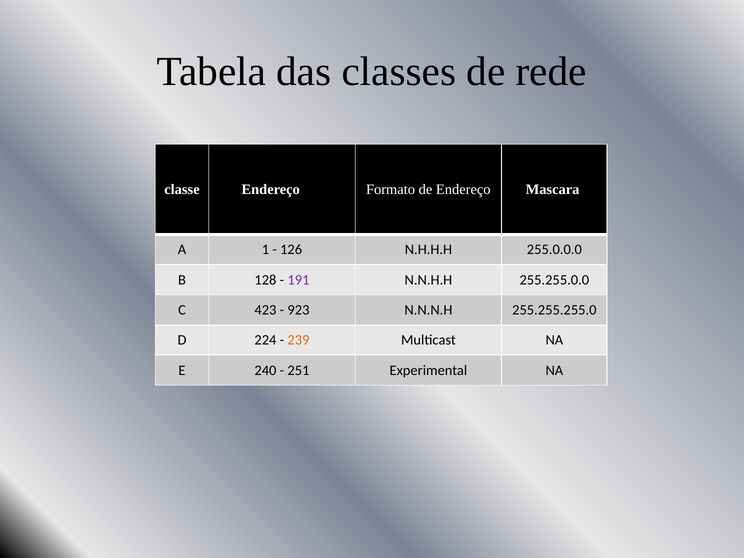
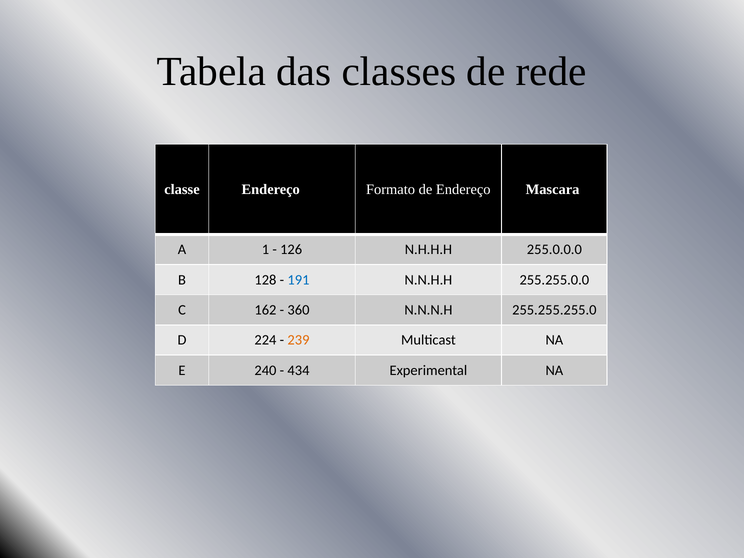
191 colour: purple -> blue (298, 280)
423: 423 -> 162 (265, 310)
923: 923 -> 360 (298, 310)
251: 251 -> 434 (298, 370)
